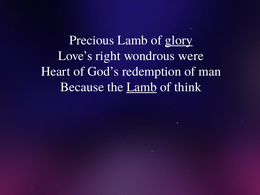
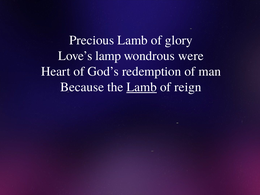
glory underline: present -> none (179, 40)
right: right -> lamp (108, 56)
think: think -> reign (188, 87)
